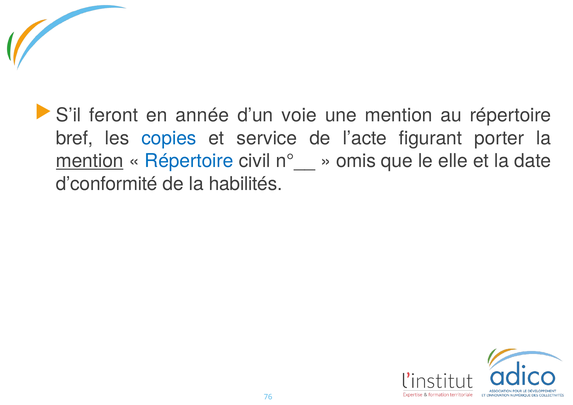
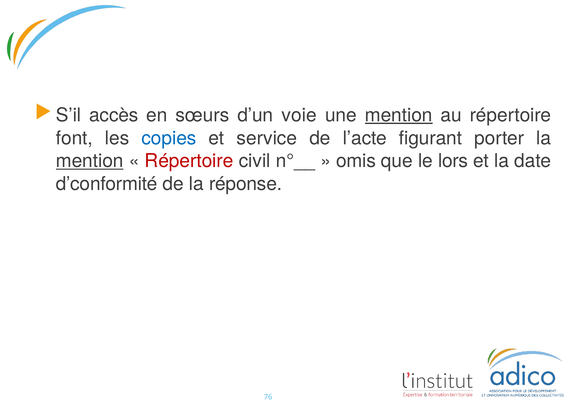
feront: feront -> accès (114, 115)
année: année -> sœurs (202, 115)
mention underline: none -> present (399, 115)
bref: bref -> font (74, 138)
Répertoire colour: blue -> red (189, 161)
elle: elle -> lors (453, 161)
habilités: habilités -> réponse (246, 184)
